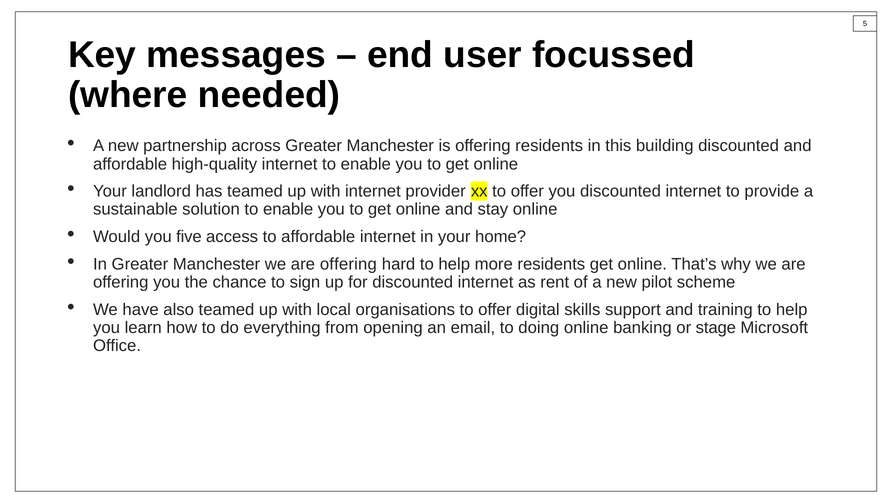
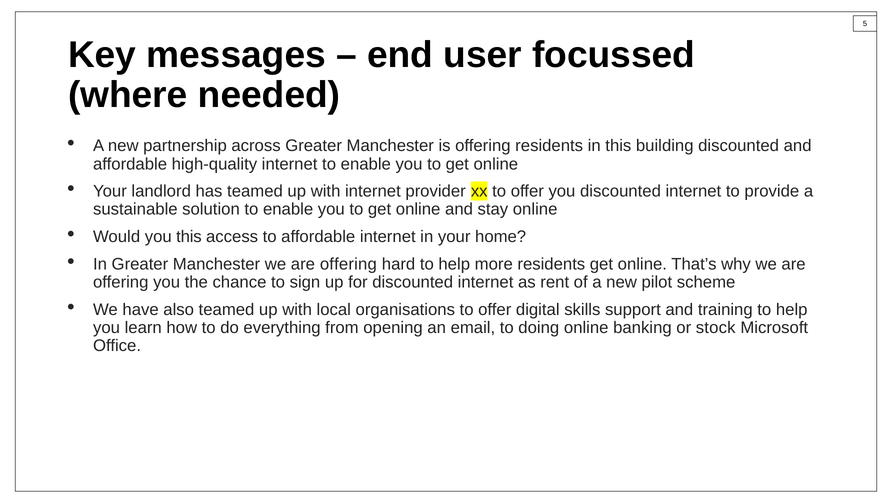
you five: five -> this (189, 237)
stage: stage -> stock (716, 328)
